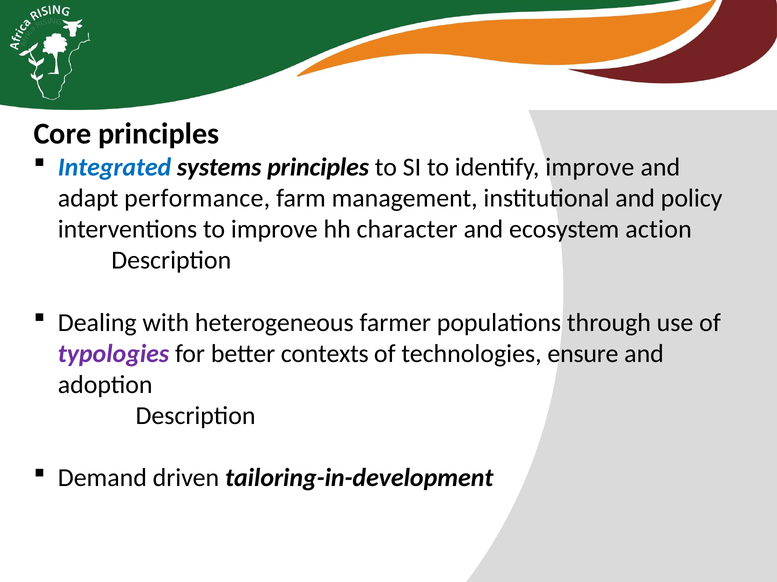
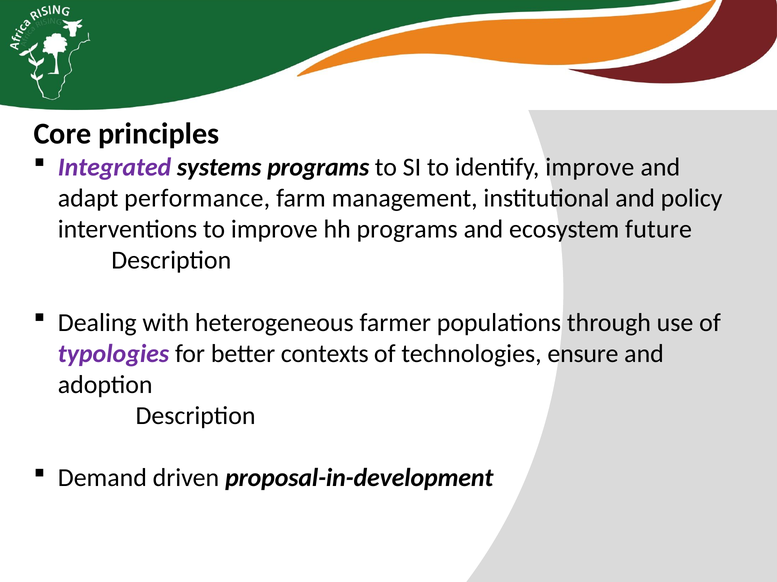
Integrated colour: blue -> purple (115, 167)
systems principles: principles -> programs (318, 167)
hh character: character -> programs (407, 230)
action: action -> future (659, 230)
tailoring-in-development: tailoring-in-development -> proposal-in-development (359, 478)
